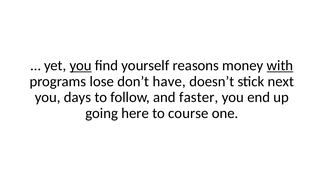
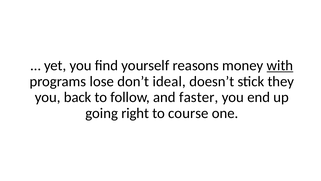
you underline: present -> none (81, 65)
have: have -> ideal (169, 81)
next: next -> they (281, 81)
days: days -> back (78, 97)
here: here -> right (135, 113)
